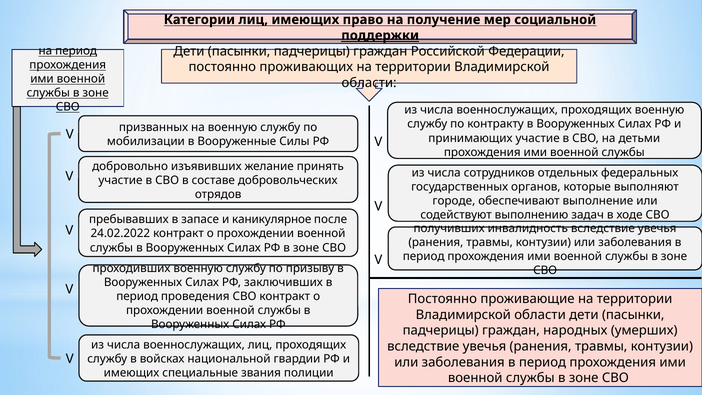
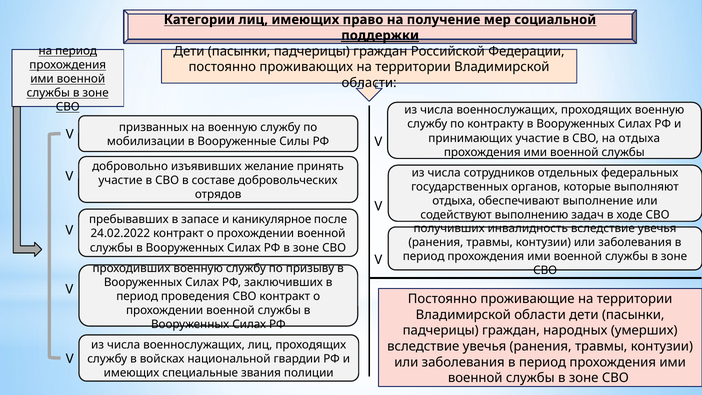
на детьми: детьми -> отдыха (639, 138)
городе: городе -> отдыха (454, 201)
